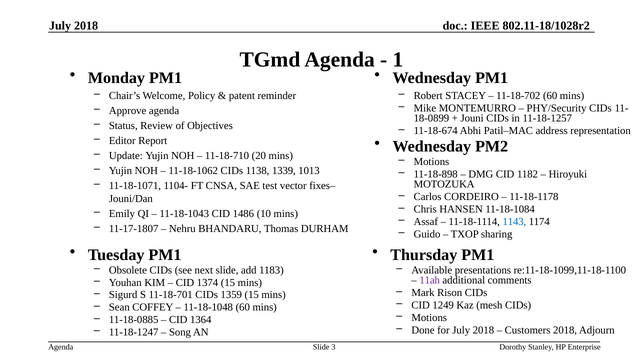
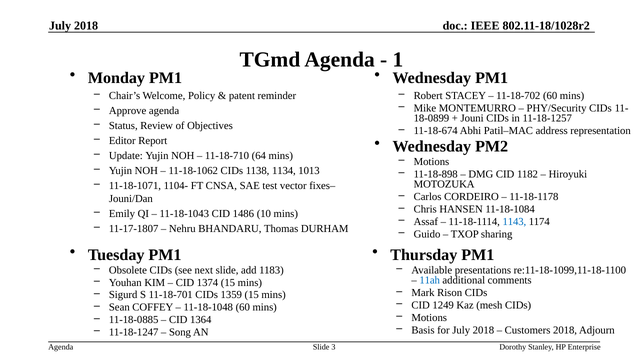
20: 20 -> 64 (259, 155)
1339: 1339 -> 1134 (284, 170)
11ah colour: purple -> blue (430, 280)
Done: Done -> Basis (423, 330)
